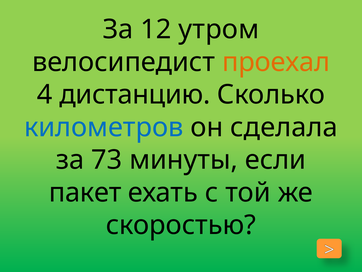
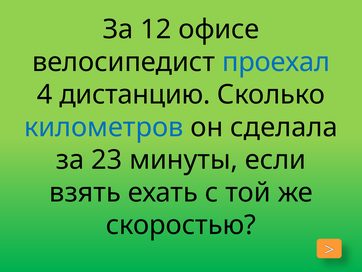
утром: утром -> офисе (219, 29)
проехал colour: orange -> blue (276, 62)
73: 73 -> 23 (107, 160)
пакет: пакет -> взять (85, 192)
